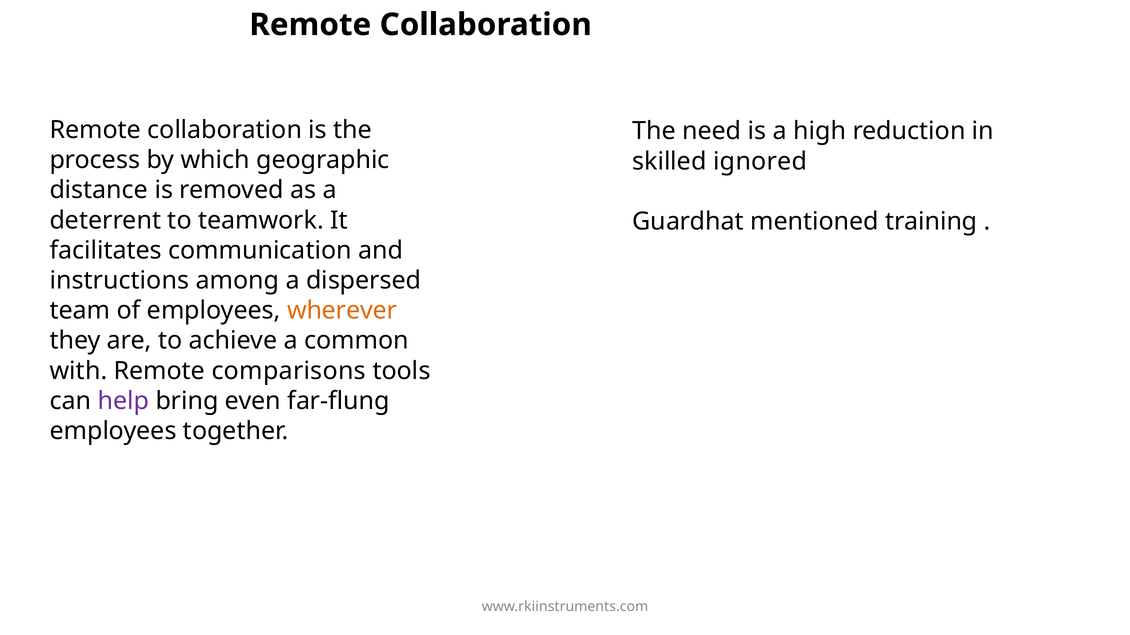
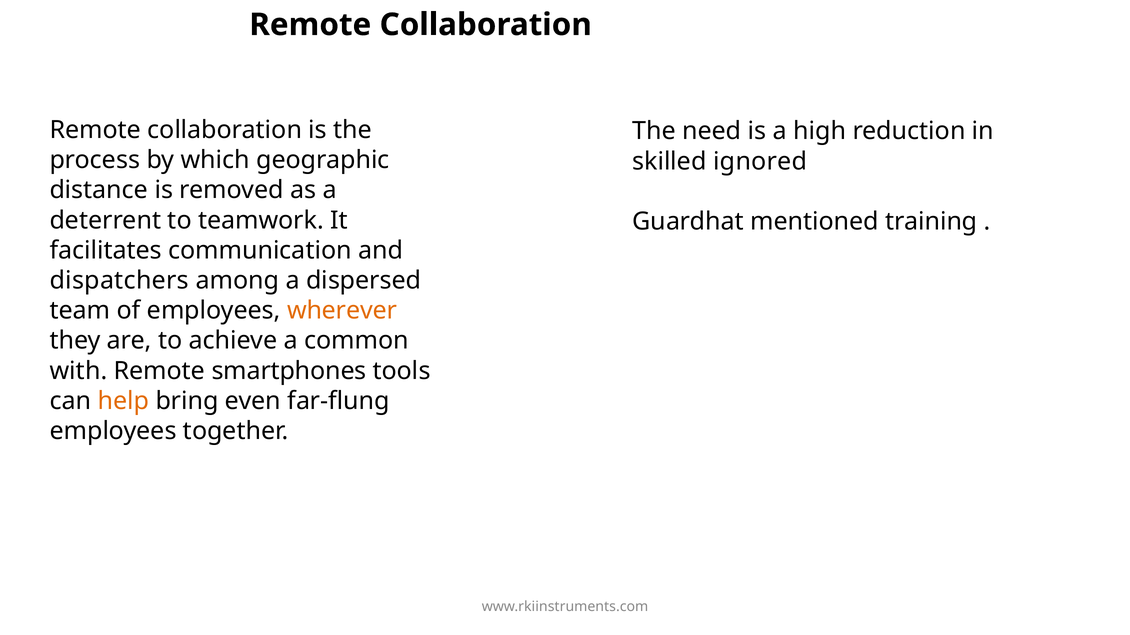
instructions: instructions -> dispatchers (119, 281)
comparisons: comparisons -> smartphones (289, 371)
help colour: purple -> orange (123, 401)
